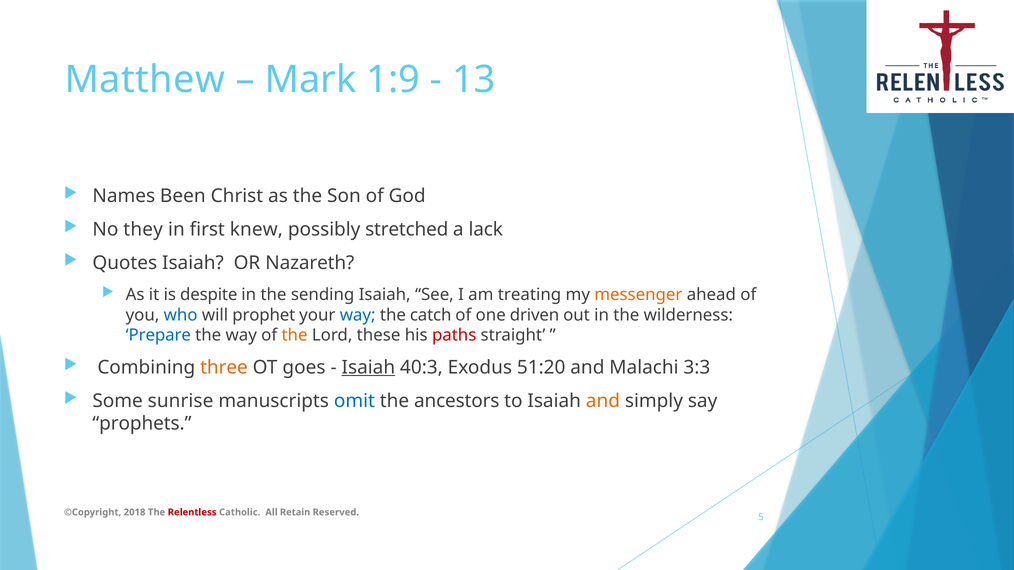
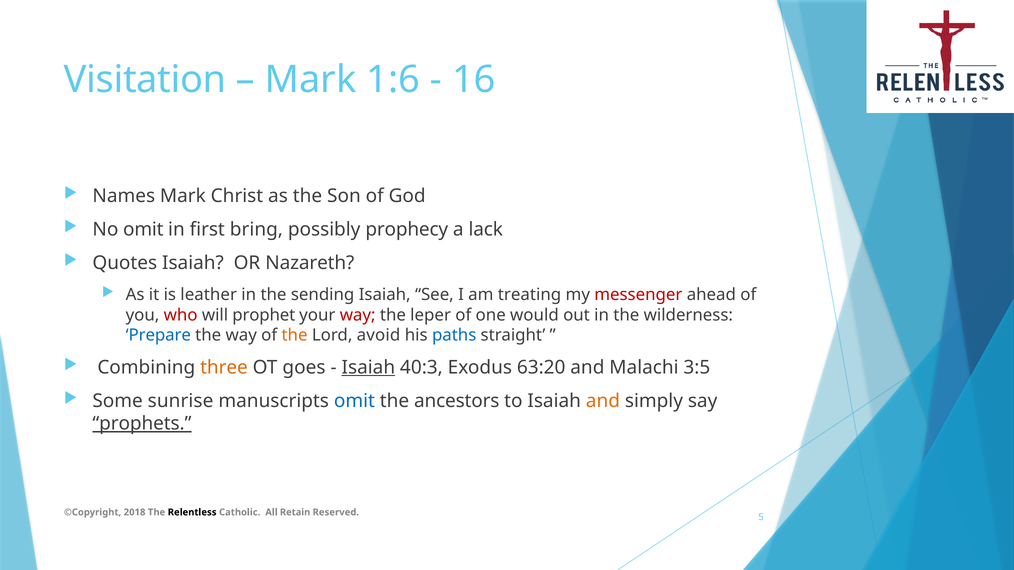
Matthew: Matthew -> Visitation (145, 80)
1:9: 1:9 -> 1:6 (393, 80)
13: 13 -> 16 (474, 80)
Names Been: Been -> Mark (183, 196)
No they: they -> omit (143, 230)
knew: knew -> bring (256, 230)
stretched: stretched -> prophecy (407, 230)
despite: despite -> leather (209, 295)
messenger colour: orange -> red (638, 295)
who colour: blue -> red (181, 315)
way colour: blue -> red (358, 315)
catch: catch -> leper (431, 315)
driven: driven -> would (534, 315)
these: these -> avoid (379, 335)
paths colour: red -> blue (454, 335)
51:20: 51:20 -> 63:20 (541, 368)
3:3: 3:3 -> 3:5 (697, 368)
prophets underline: none -> present (142, 424)
Relentless colour: red -> black (192, 513)
